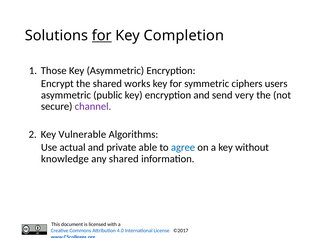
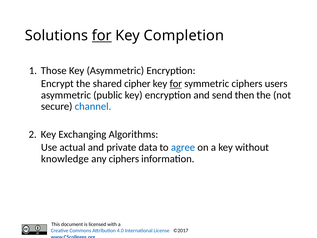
works: works -> cipher (137, 84)
for underline: none -> present (176, 84)
very: very -> then (245, 95)
channel colour: purple -> blue (93, 106)
Vulnerable: Vulnerable -> Exchanging (82, 134)
able: able -> data (148, 147)
any shared: shared -> ciphers (124, 159)
